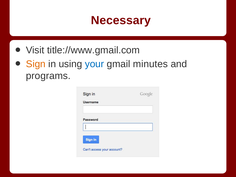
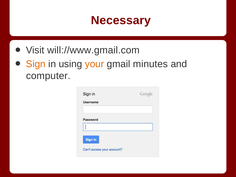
title://www.gmail.com: title://www.gmail.com -> will://www.gmail.com (93, 50)
your colour: blue -> orange (94, 64)
programs: programs -> computer (48, 76)
